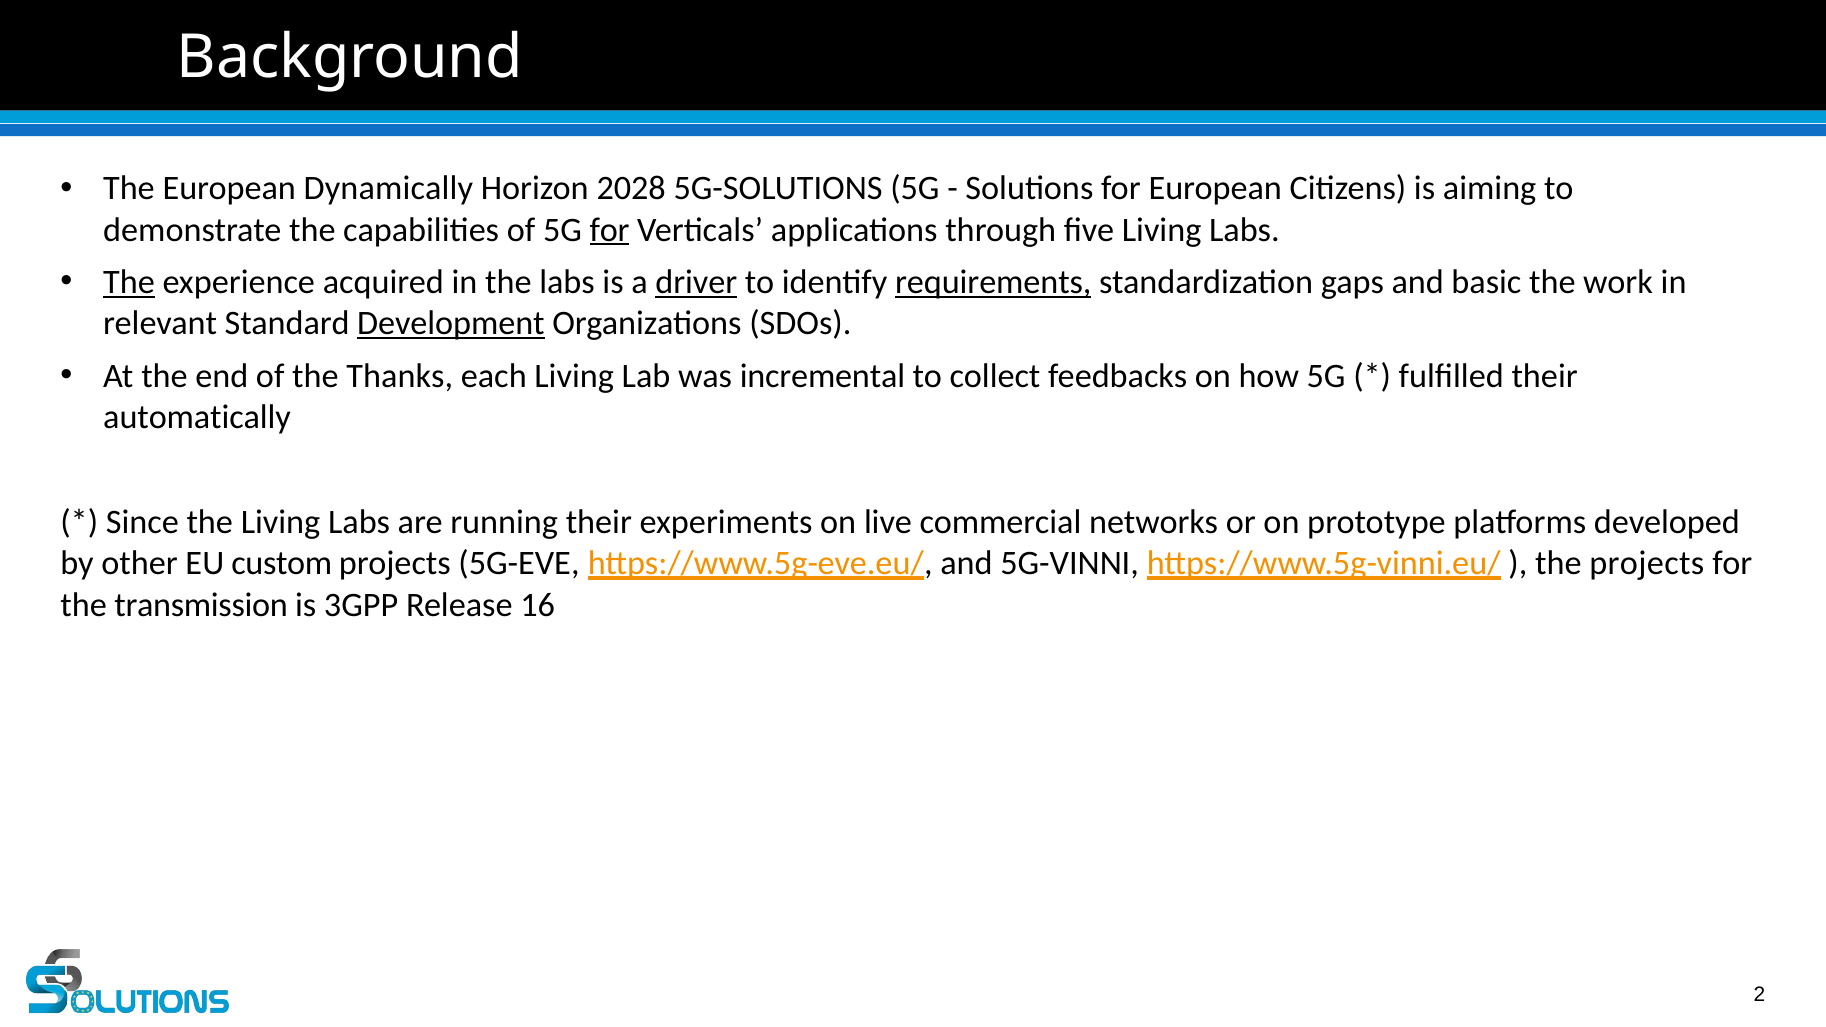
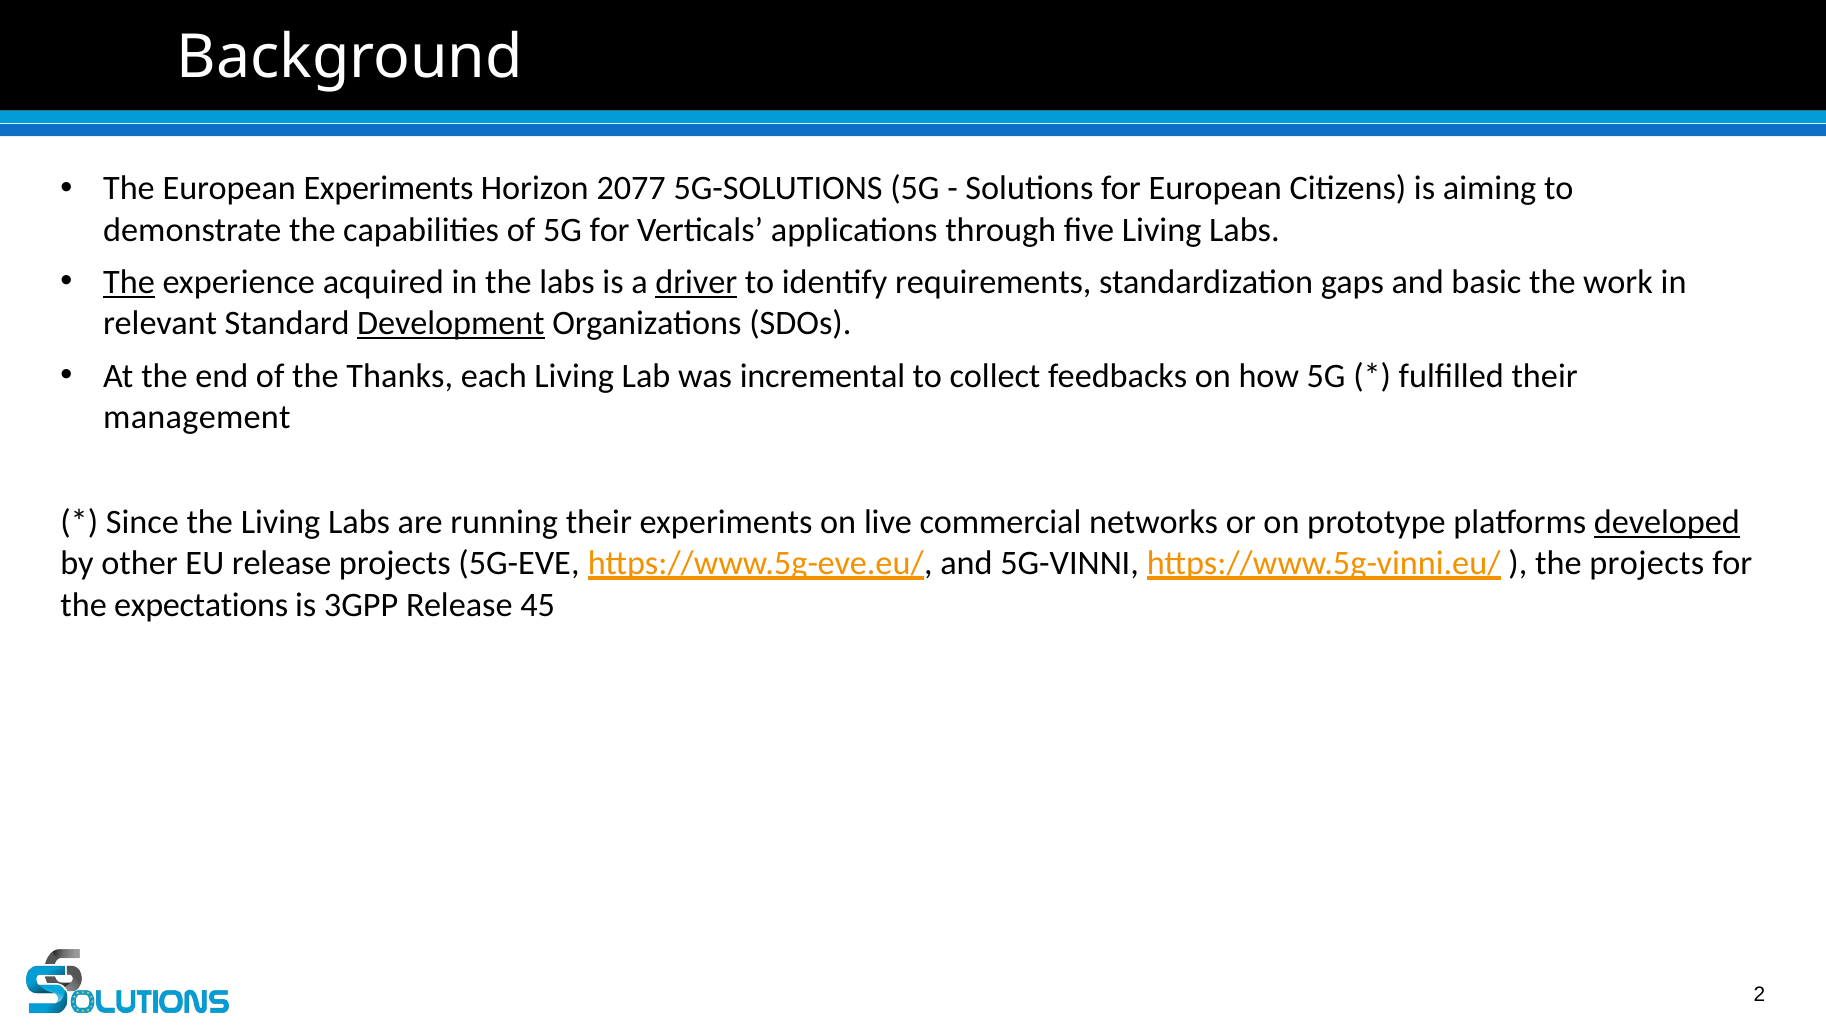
European Dynamically: Dynamically -> Experiments (389, 189)
2028: 2028 -> 2077 (631, 189)
for underline: present -> none (610, 230)
requirements underline: present -> none (993, 282)
automatically: automatically -> management (197, 417)
developed underline: none -> present (1667, 522)
EU custom: custom -> release (282, 563)
transmission: transmission -> expectations (201, 605)
16: 16 -> 45 (538, 605)
